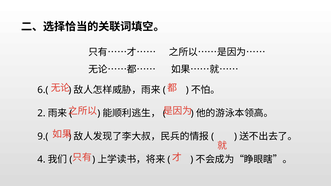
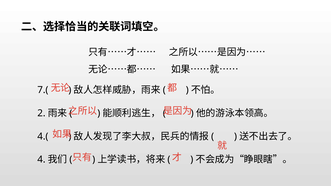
6.(: 6.( -> 7.( (43, 90)
9.(: 9.( -> 4.( (43, 136)
